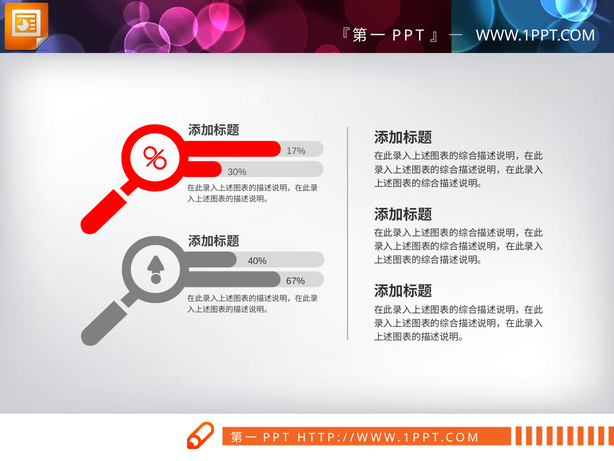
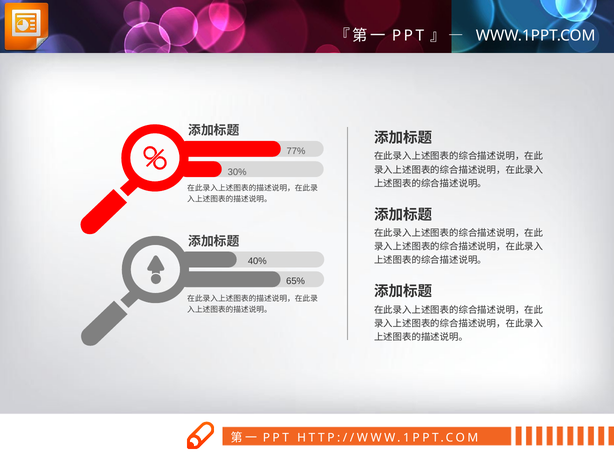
17%: 17% -> 77% (296, 151)
67%: 67% -> 65% (296, 281)
